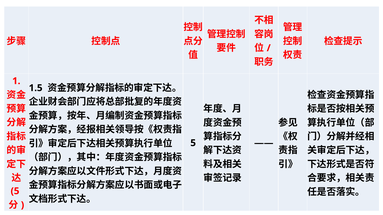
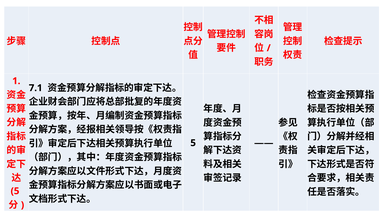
1.5: 1.5 -> 7.1 (36, 88)
